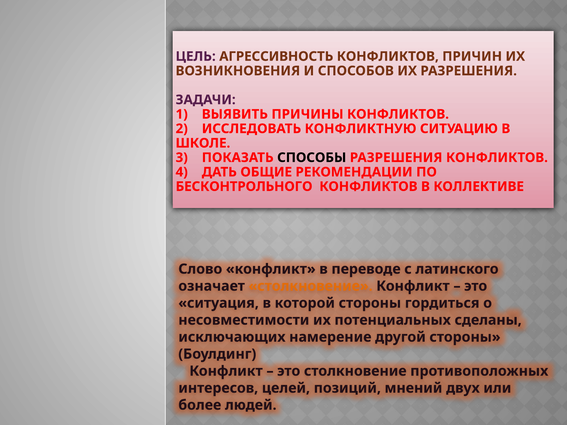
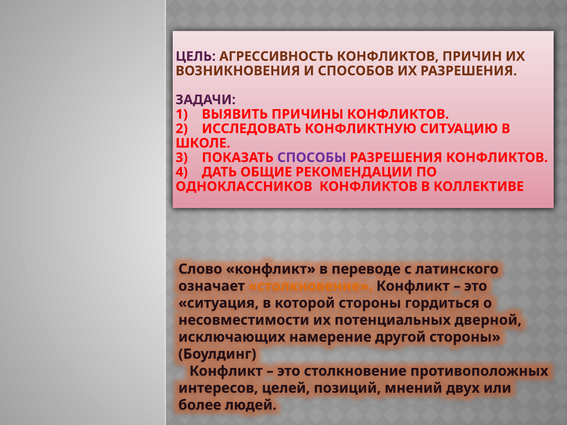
СПОСОБЫ colour: black -> purple (312, 158)
БЕСКОНТРОЛЬНОГО: БЕСКОНТРОЛЬНОГО -> ОДНОКЛАССНИКОВ (244, 187)
сделаны: сделаны -> дверной (488, 320)
